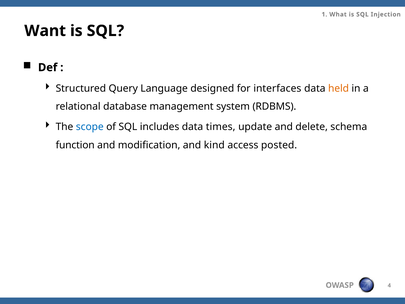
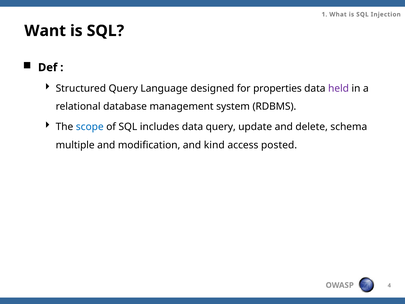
interfaces: interfaces -> properties (277, 88)
held colour: orange -> purple (339, 88)
data times: times -> query (221, 127)
function: function -> multiple (75, 145)
